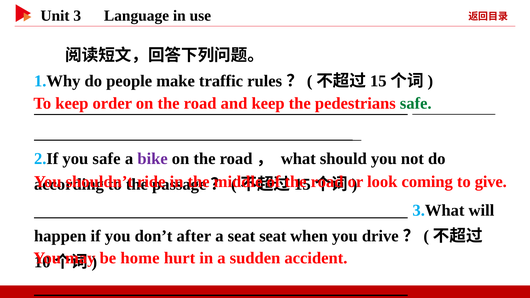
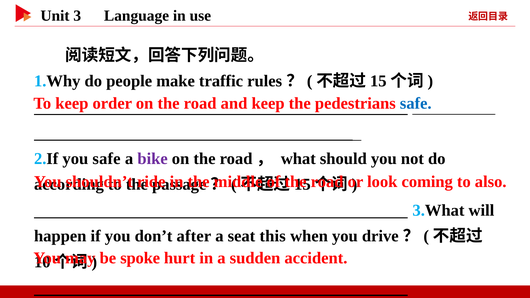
safe colour: green -> blue (416, 103)
give: give -> also (491, 182)
seat seat: seat -> this (273, 236)
home: home -> spoke (140, 258)
